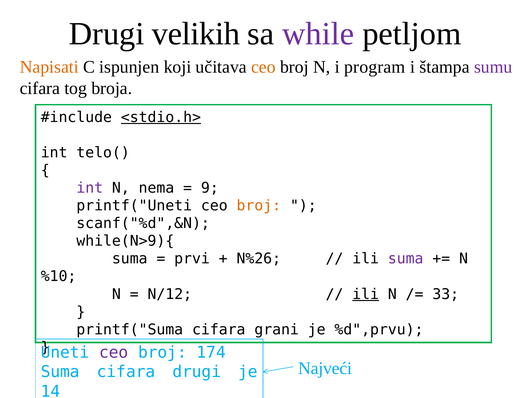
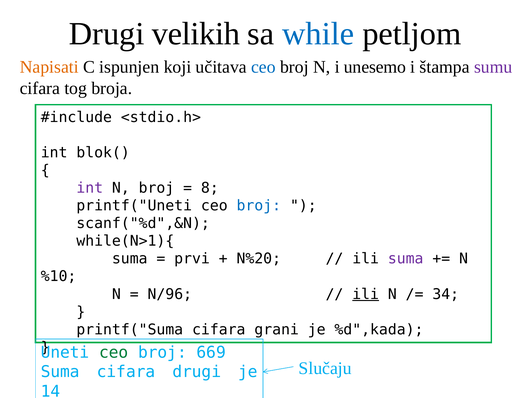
while colour: purple -> blue (318, 34)
ceo colour: orange -> blue (263, 67)
program: program -> unesemo (375, 67)
<stdio.h> underline: present -> none (161, 117)
telo(: telo( -> blok( (103, 153)
N nema: nema -> broj (156, 188)
9: 9 -> 8 (210, 188)
broj colour: orange -> blue (259, 206)
while(N>9){: while(N>9){ -> while(N>1){ (125, 241)
N%26: N%26 -> N%20 (259, 259)
N/12: N/12 -> N/96 (170, 294)
33: 33 -> 34 (446, 294)
%d",prvu: %d",prvu -> %d",kada (379, 330)
ceo colour: purple -> green (114, 353)
174: 174 -> 669 (211, 353)
Najveći: Najveći -> Slučaju (325, 368)
